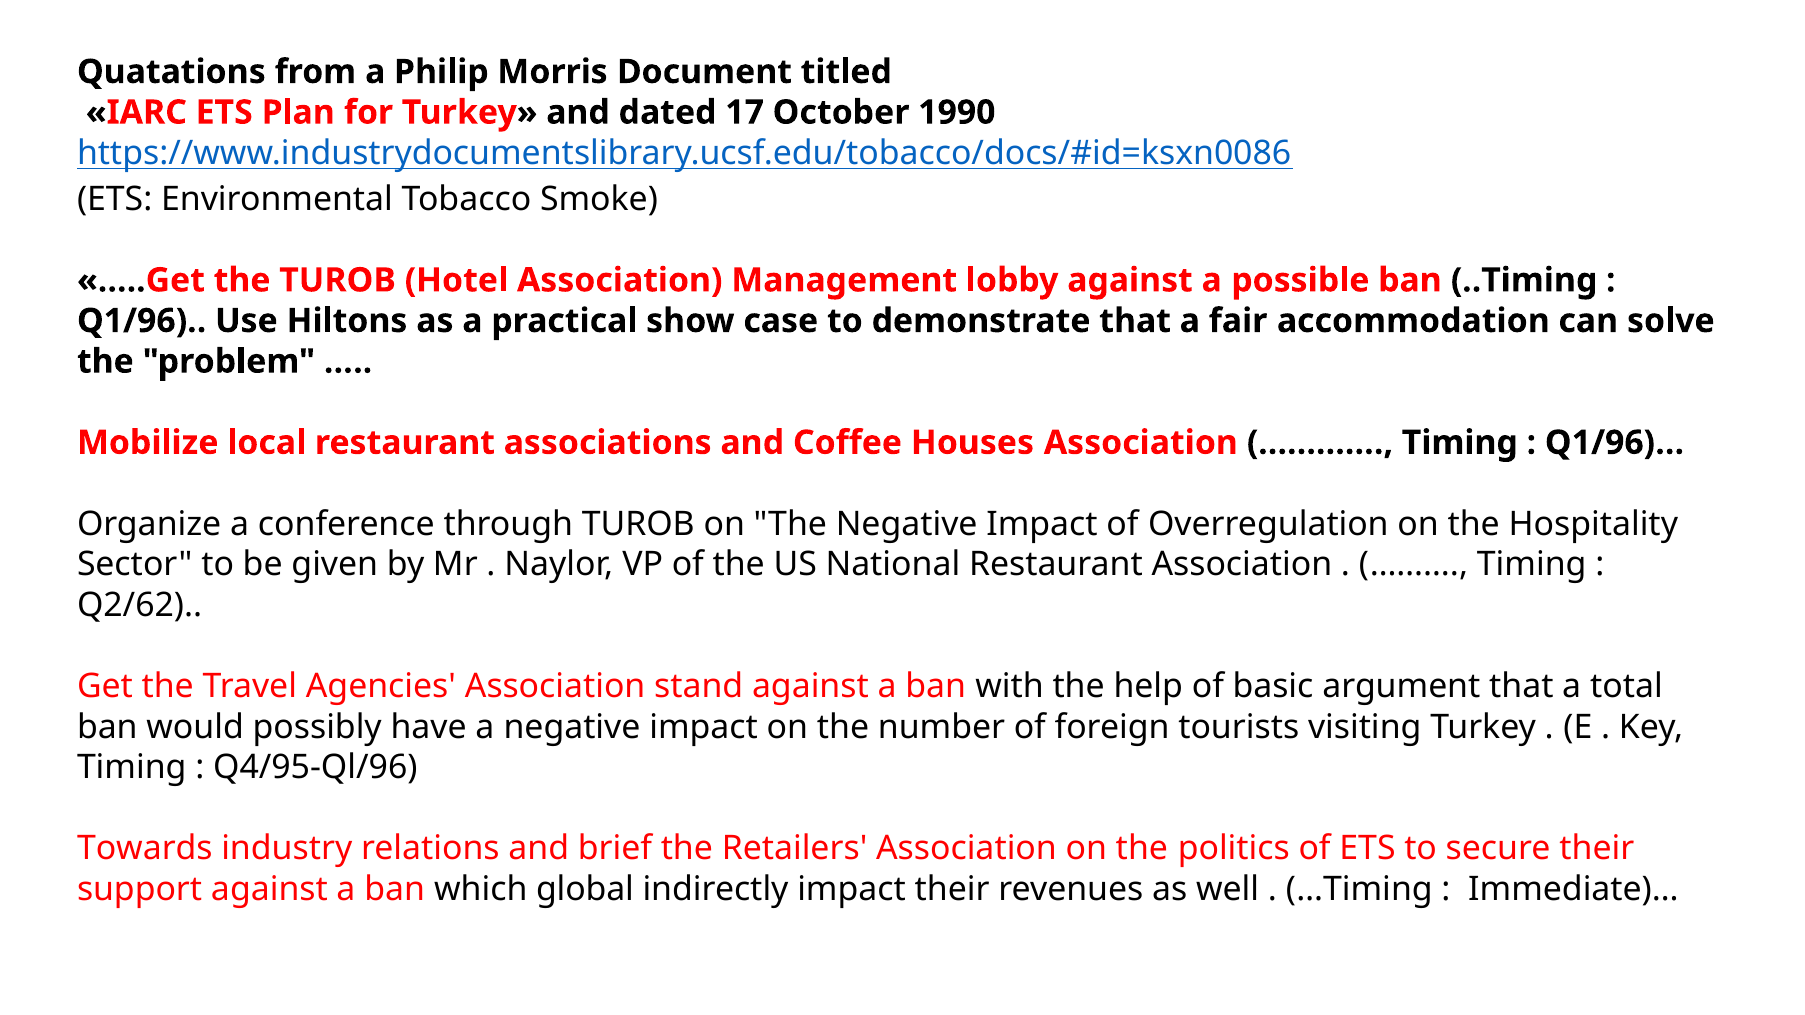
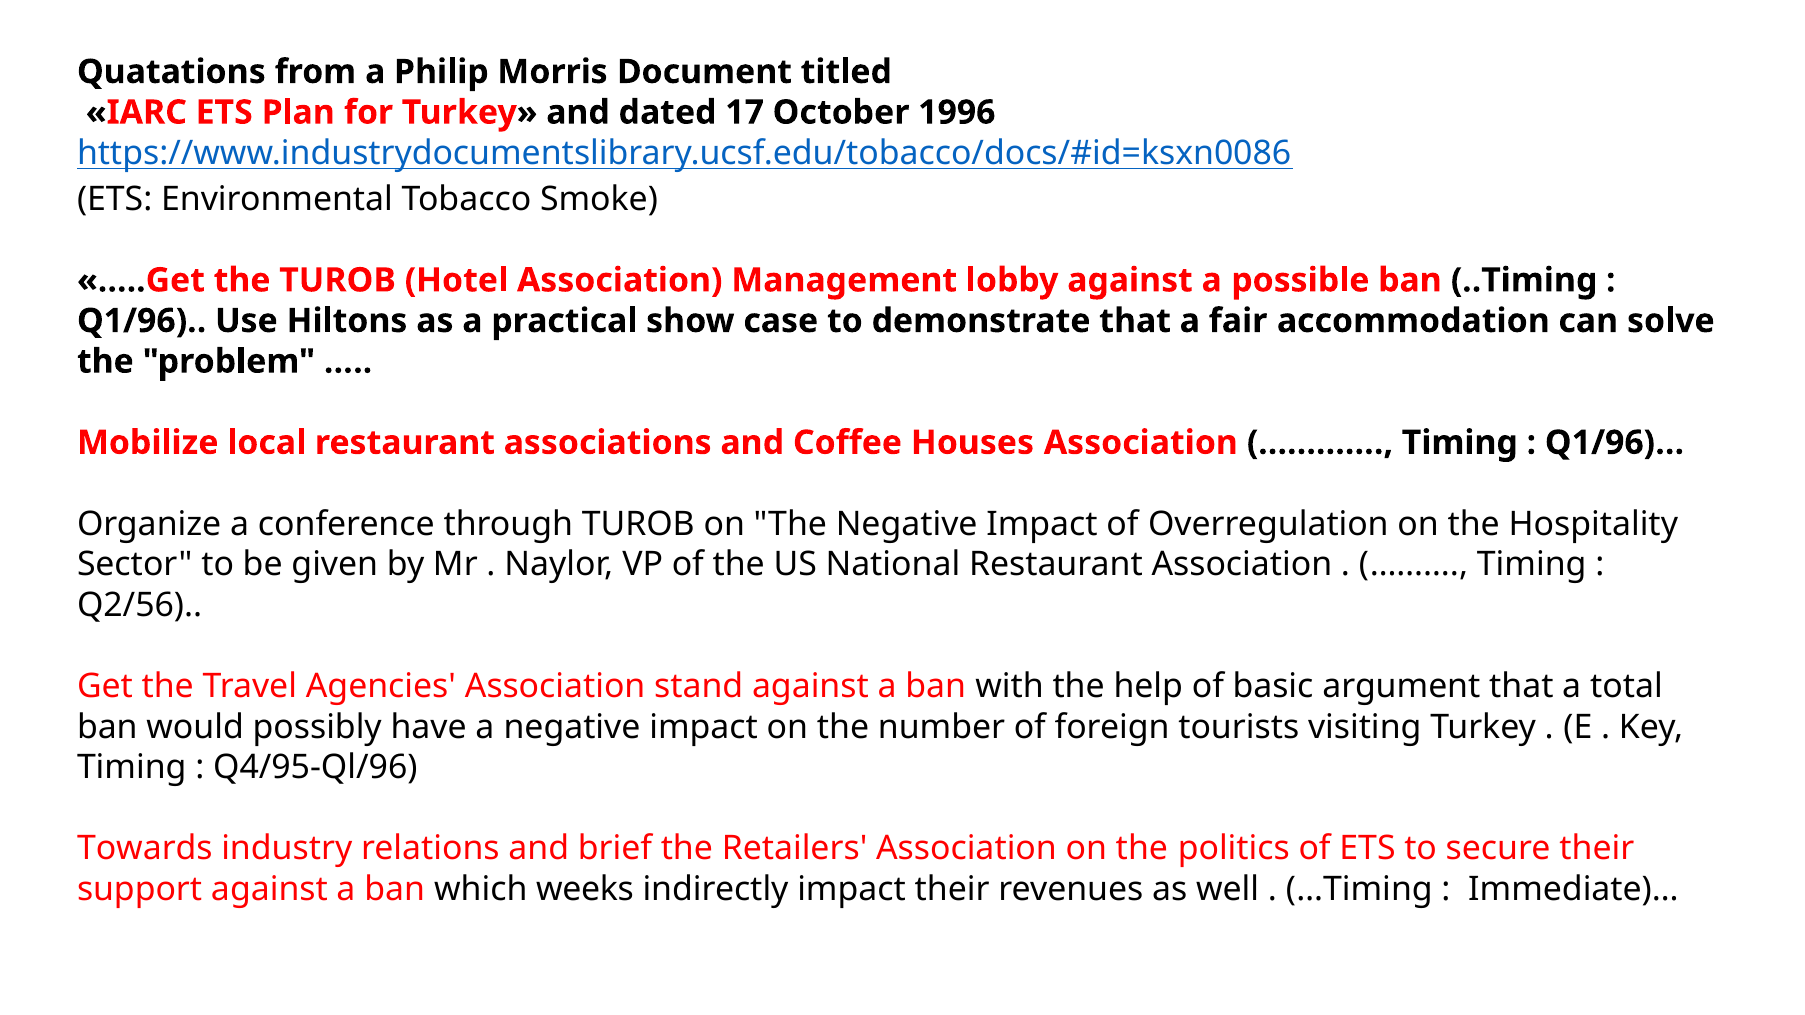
1990: 1990 -> 1996 (957, 112)
Q2/62: Q2/62 -> Q2/56 (140, 605)
global: global -> weeks (585, 890)
